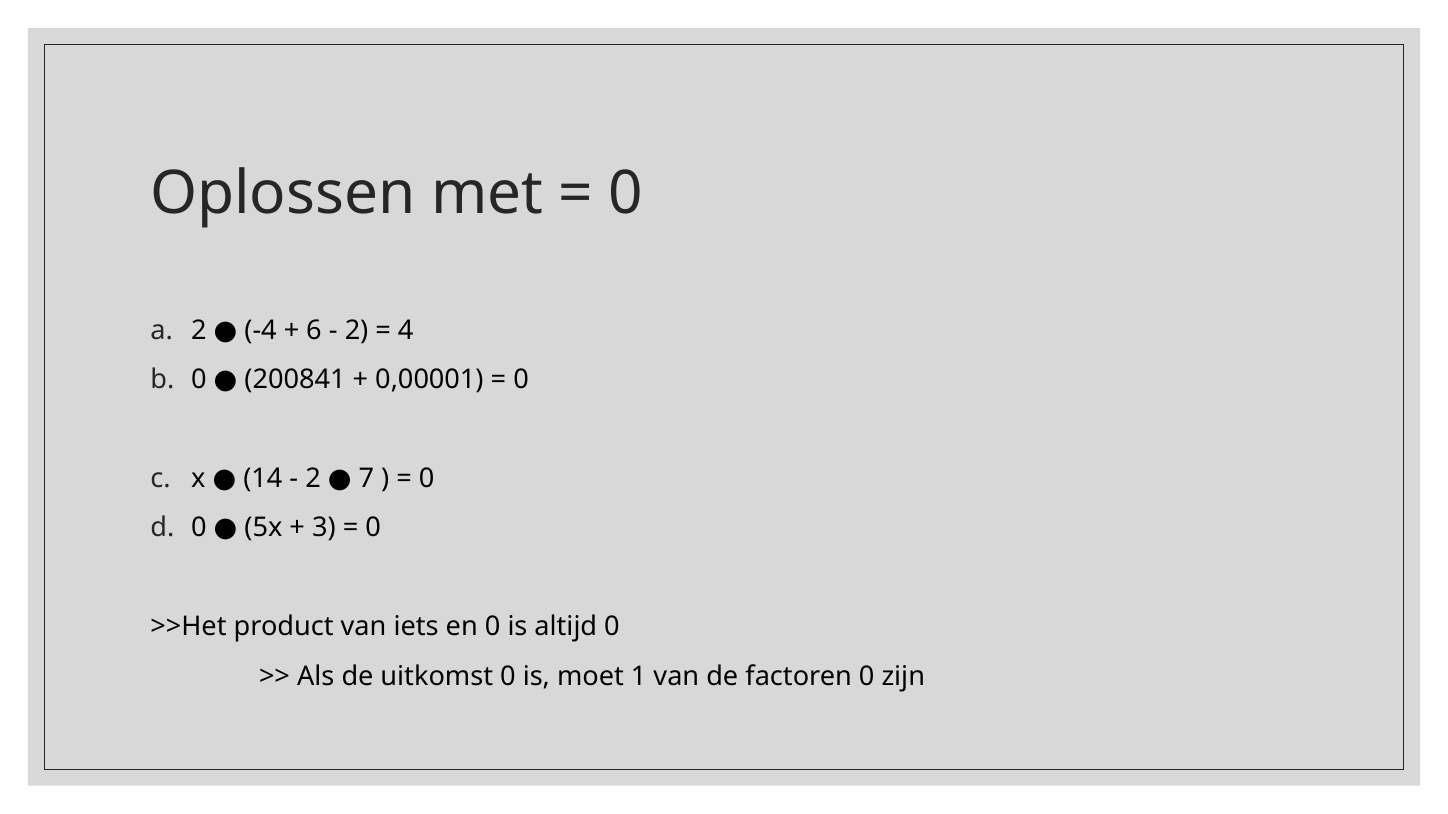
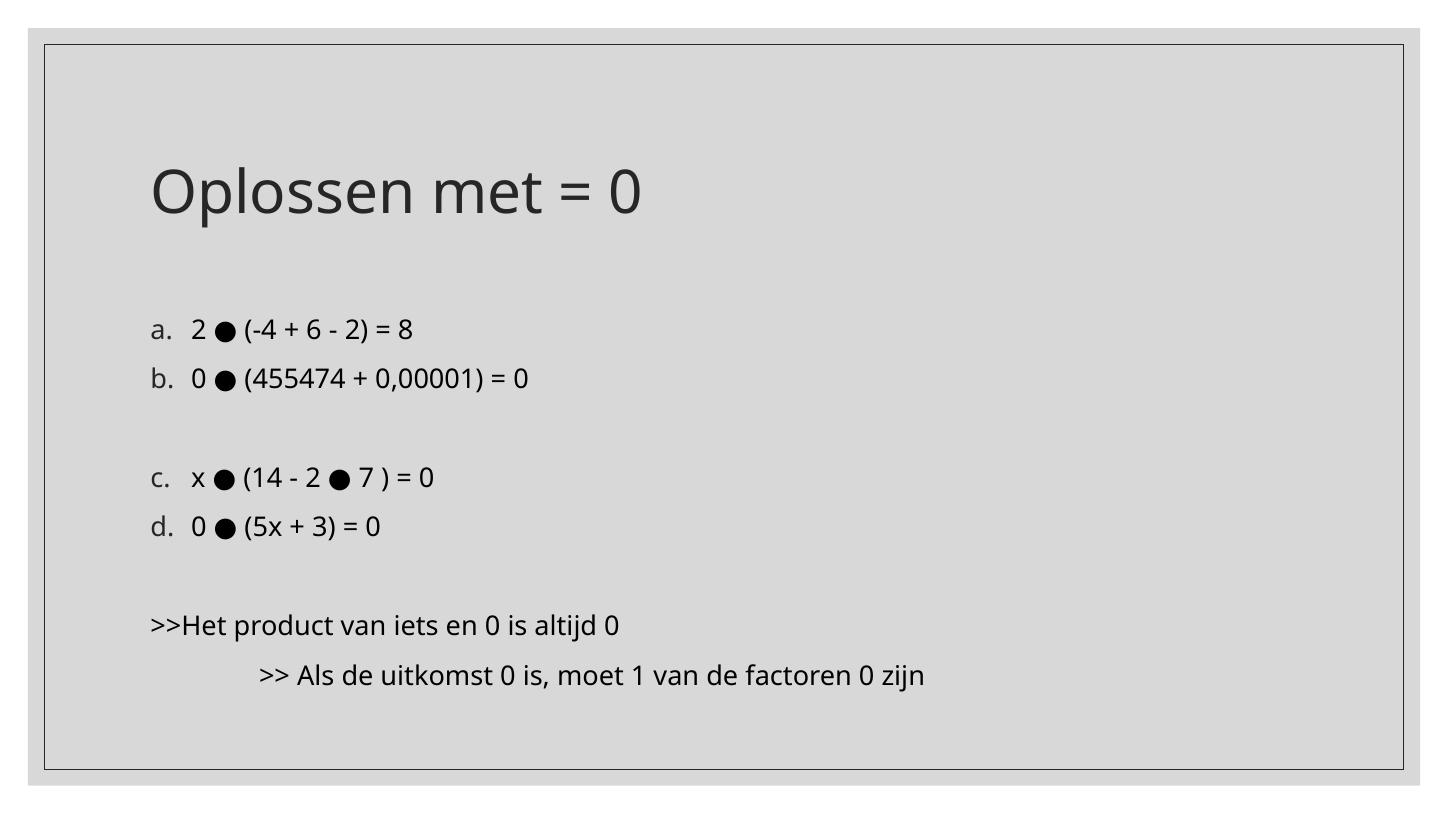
4: 4 -> 8 (406, 331)
200841: 200841 -> 455474 (295, 380)
